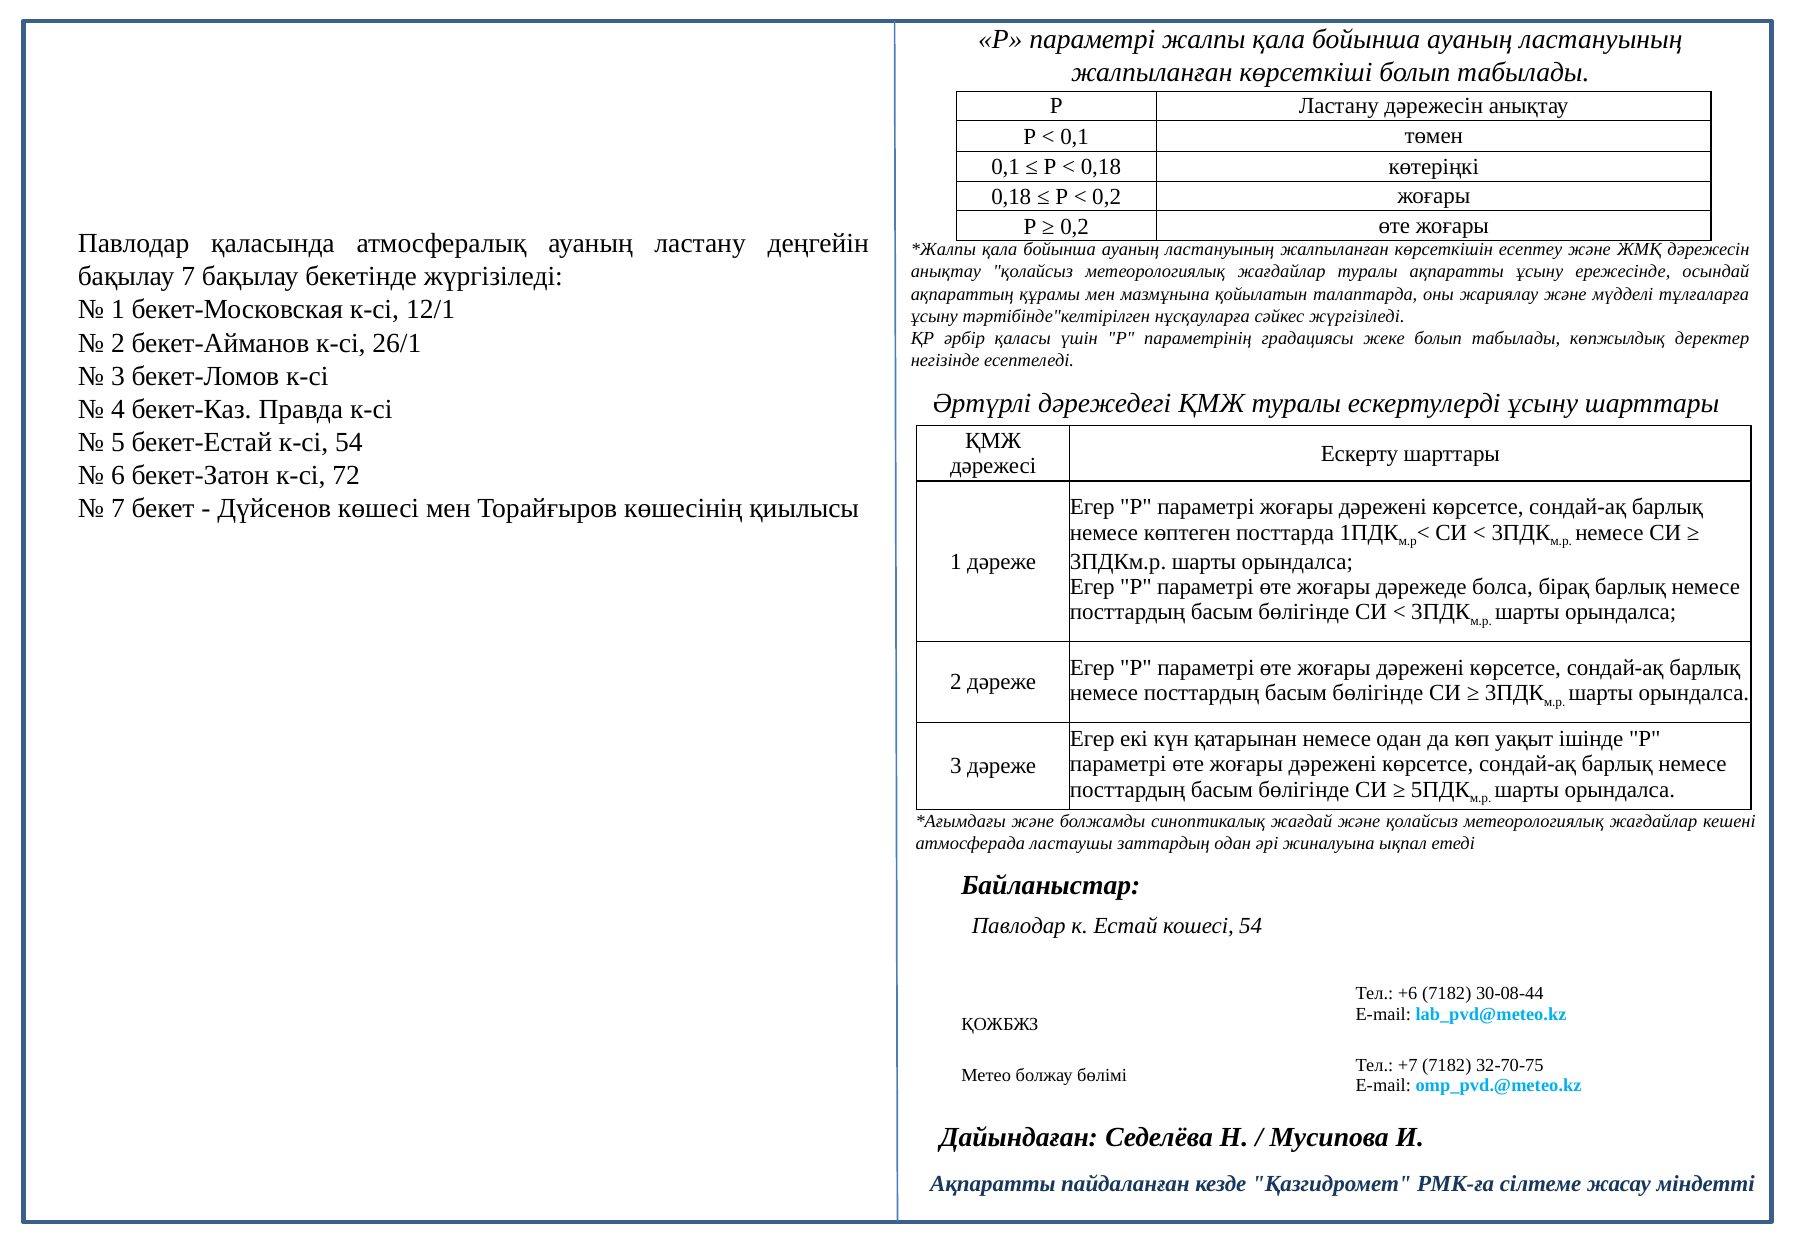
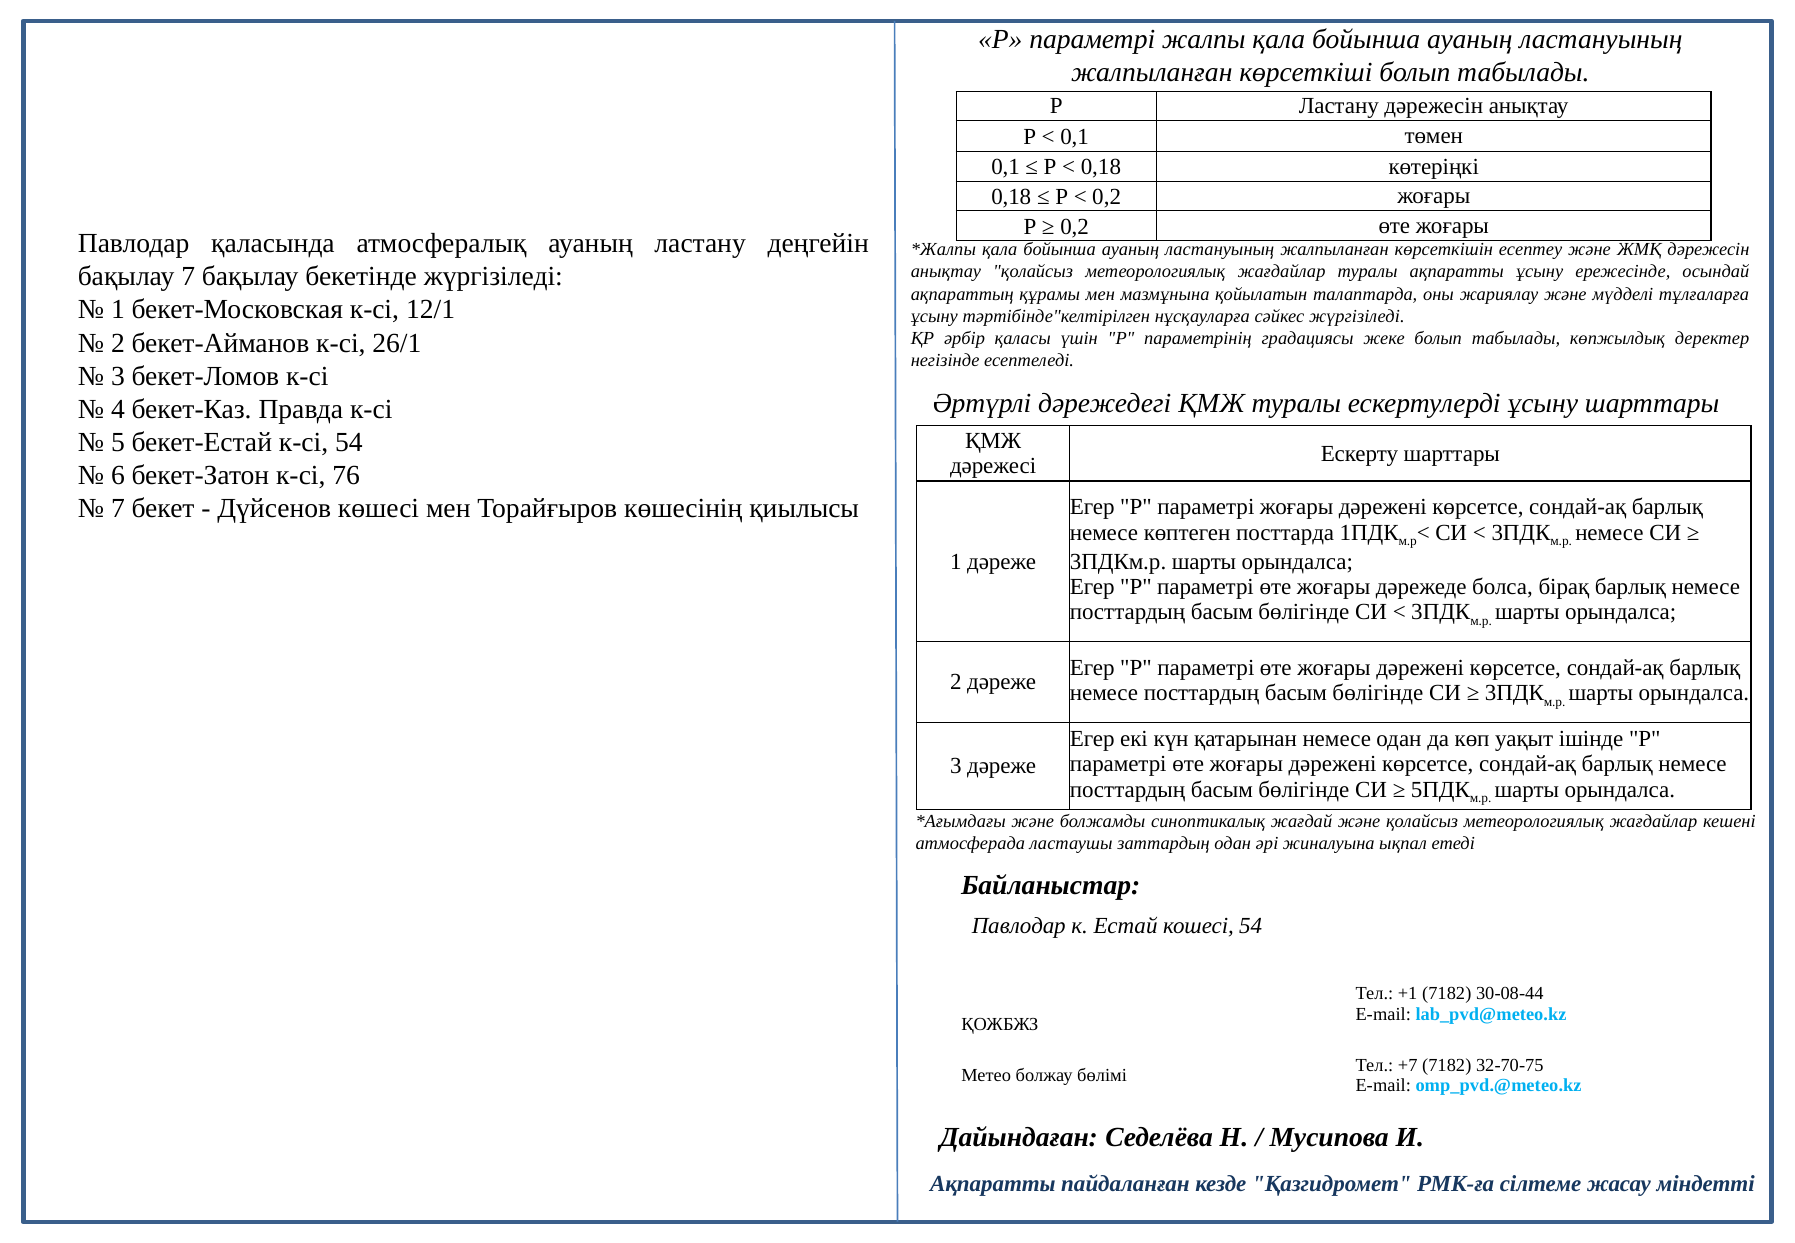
72: 72 -> 76 (346, 475)
+6: +6 -> +1 (1408, 993)
